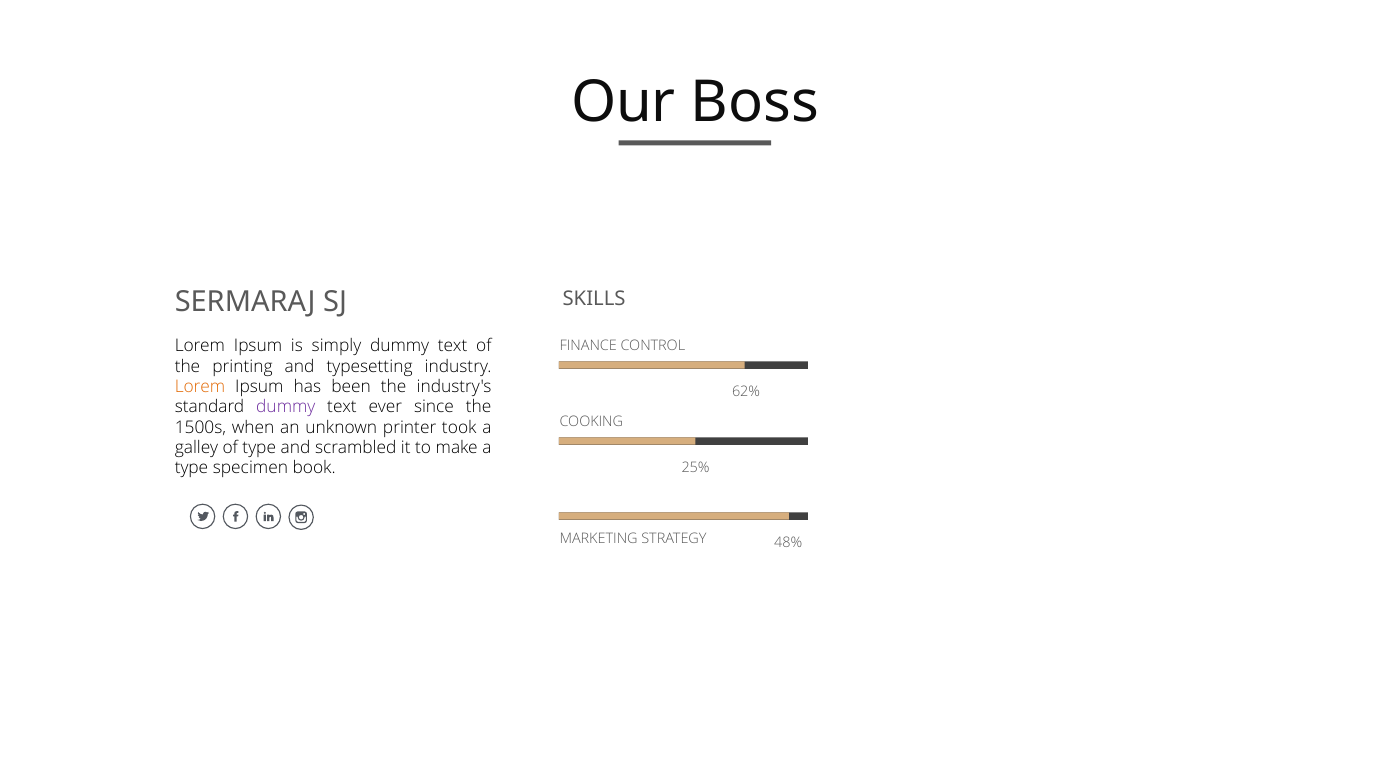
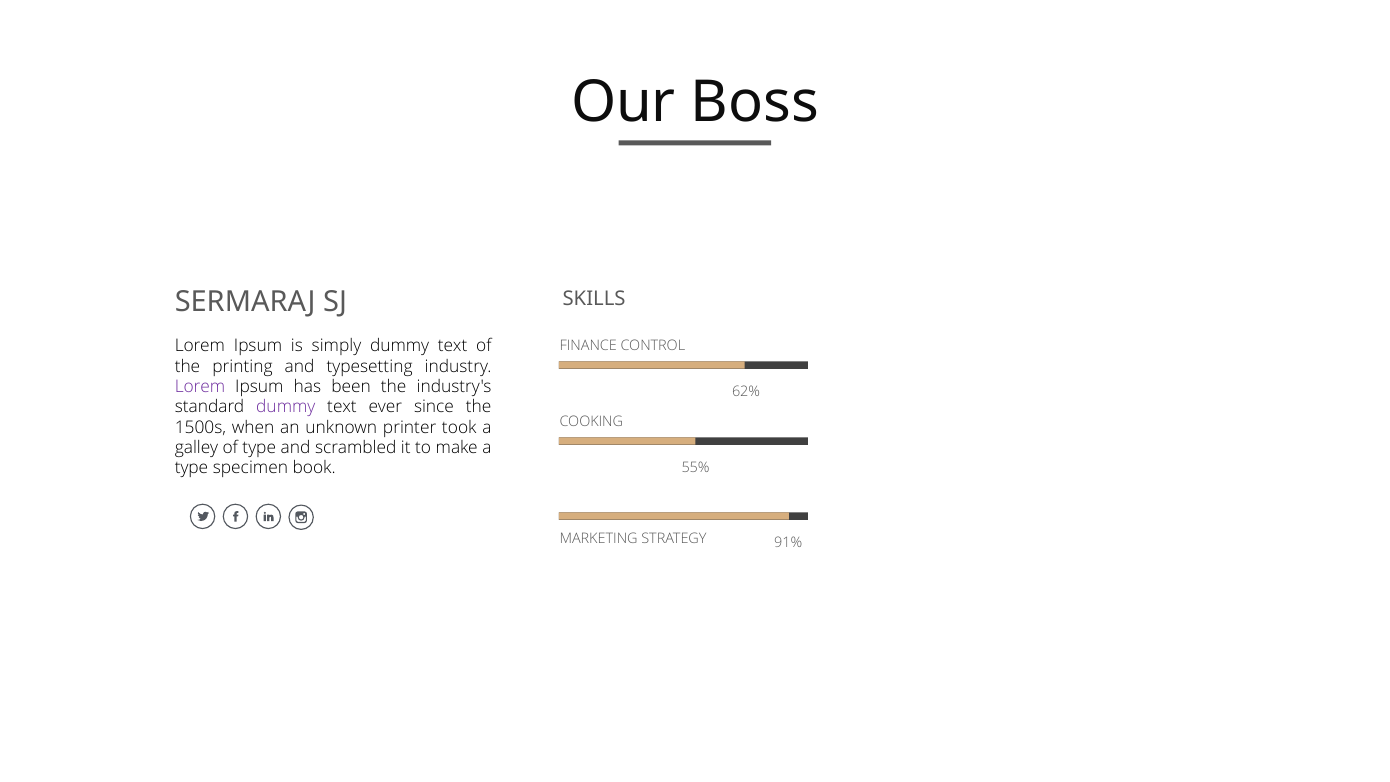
Lorem colour: orange -> purple (200, 387)
25%: 25% -> 55% (696, 468)
48%: 48% -> 91% (788, 543)
